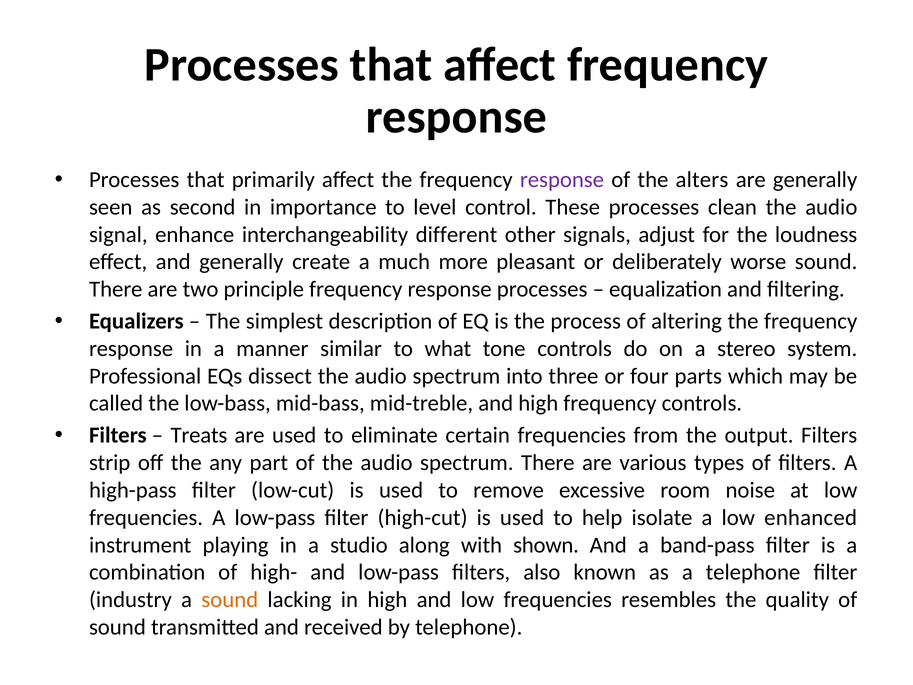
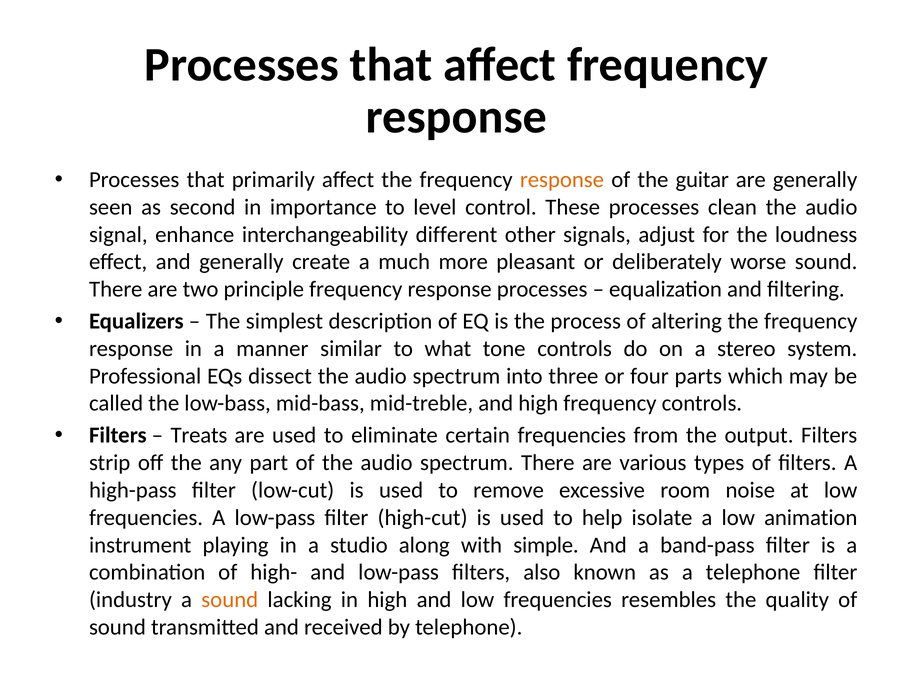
response colour: purple -> orange (562, 180)
alters: alters -> guitar (702, 180)
enhanced: enhanced -> animation (811, 517)
shown: shown -> simple (546, 545)
